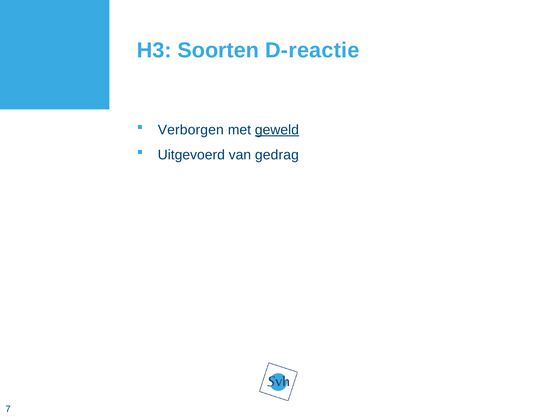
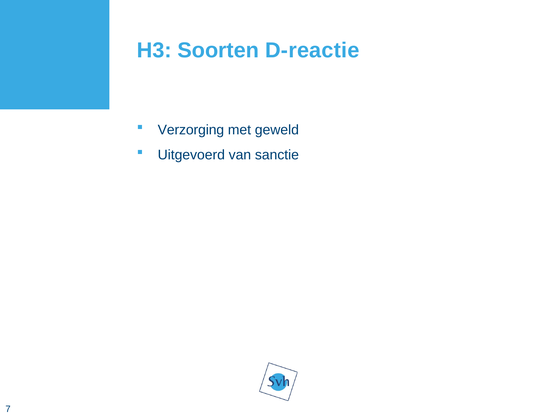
Verborgen: Verborgen -> Verzorging (191, 130)
geweld underline: present -> none (277, 130)
gedrag: gedrag -> sanctie (277, 155)
